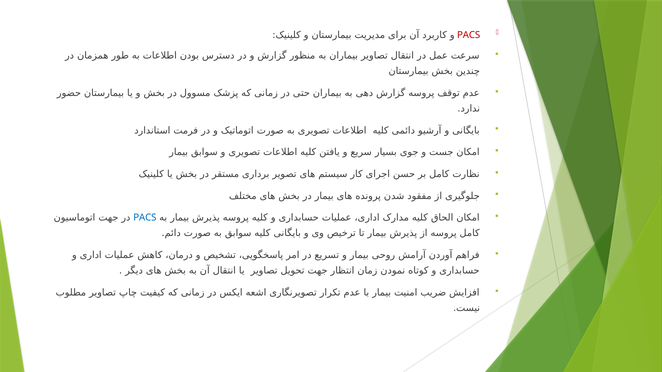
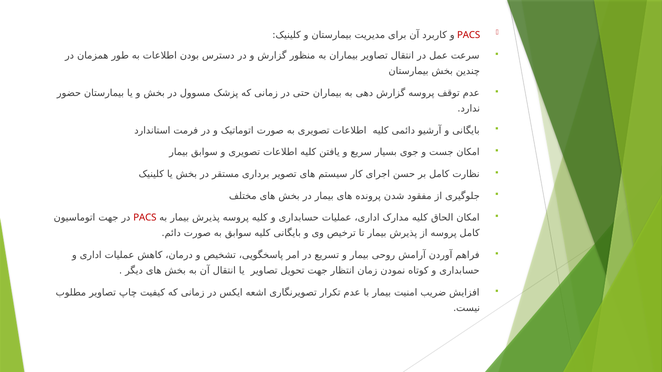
PACS colour: blue -> red (145, 218)
